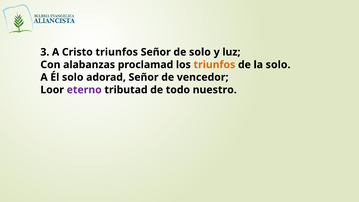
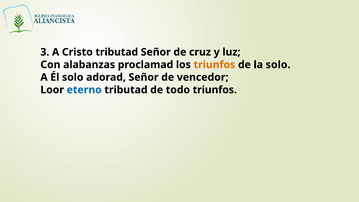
Cristo triunfos: triunfos -> tributad (117, 52)
de solo: solo -> cruz (200, 52)
eterno colour: purple -> blue (84, 90)
todo nuestro: nuestro -> triunfos (215, 90)
